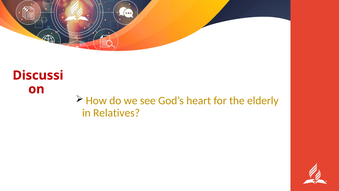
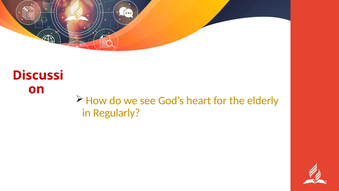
Relatives: Relatives -> Regularly (117, 113)
